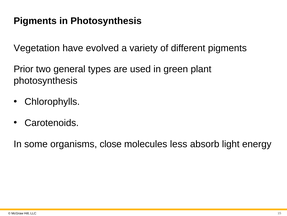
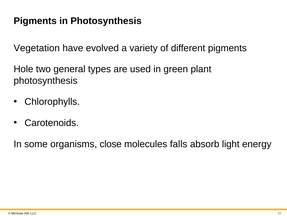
Prior: Prior -> Hole (23, 69)
less: less -> falls (179, 144)
